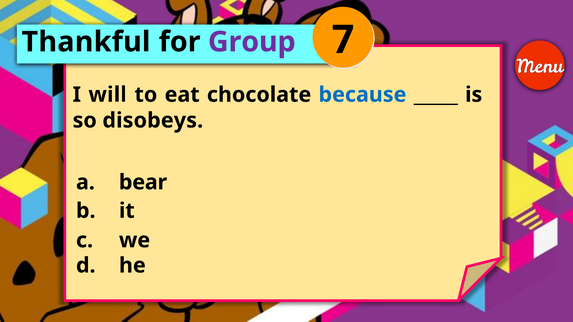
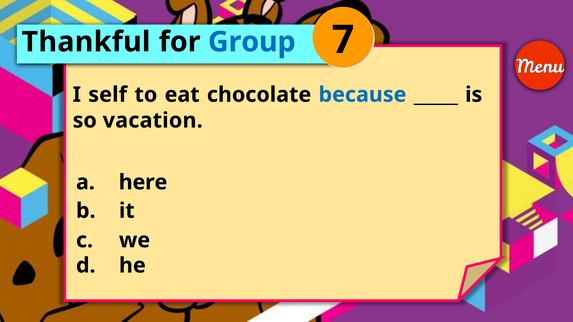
Group colour: purple -> blue (252, 42)
will: will -> self (108, 95)
disobeys: disobeys -> vacation (153, 121)
bear: bear -> here (143, 182)
